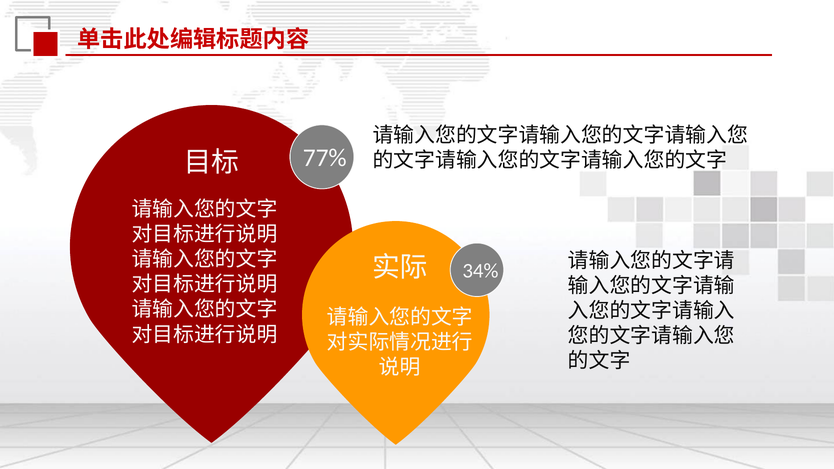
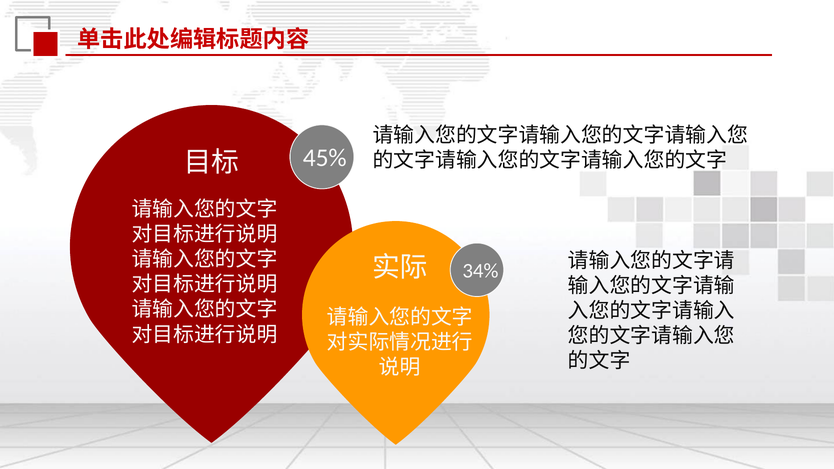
77%: 77% -> 45% (325, 158)
